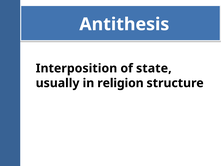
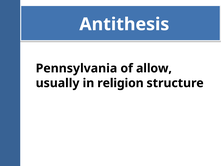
Interposition: Interposition -> Pennsylvania (76, 68)
state: state -> allow (154, 68)
